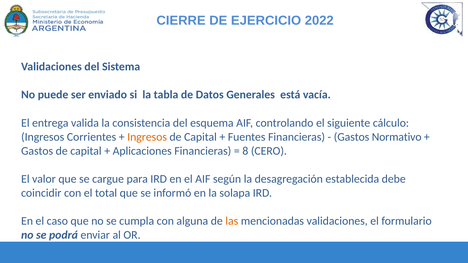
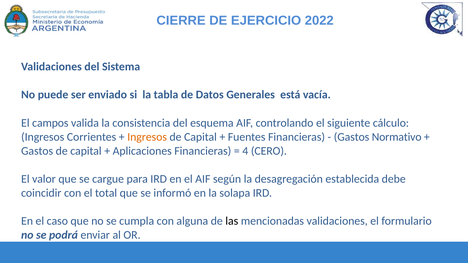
entrega: entrega -> campos (50, 123)
8: 8 -> 4 (245, 151)
las colour: orange -> black (232, 221)
